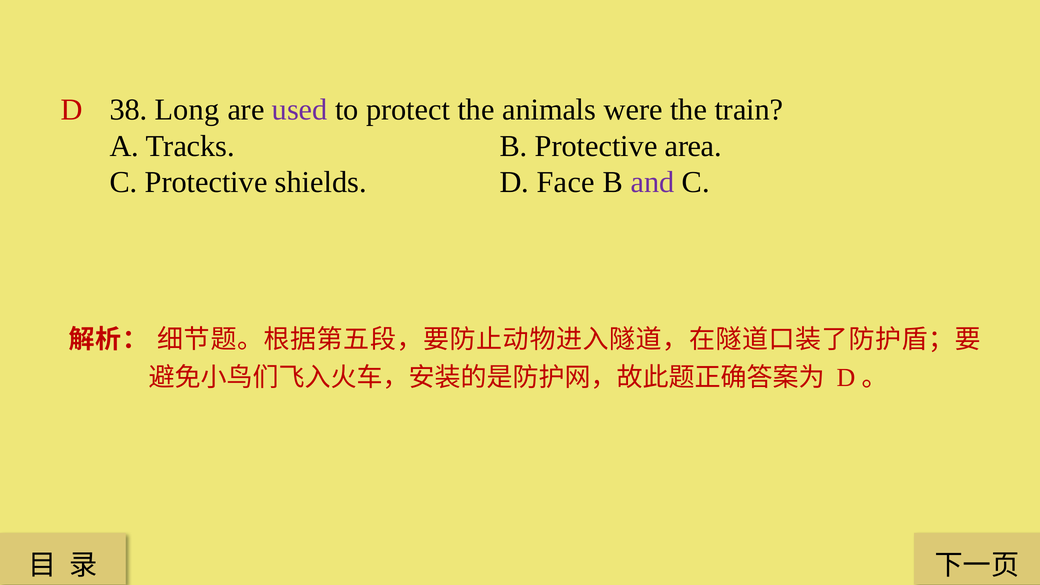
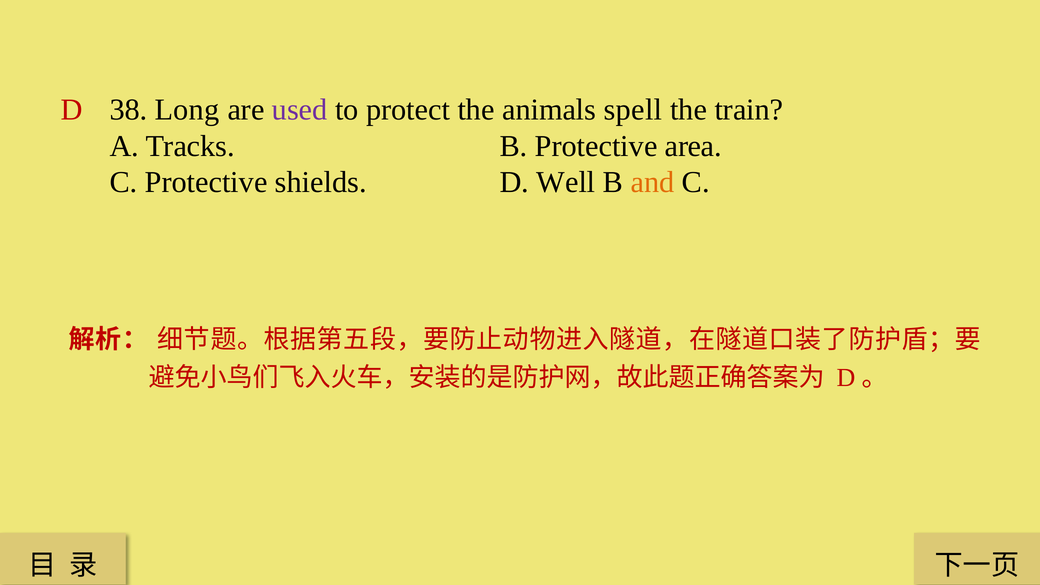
were: were -> spell (633, 110)
Face: Face -> Well (566, 182)
and colour: purple -> orange (653, 182)
